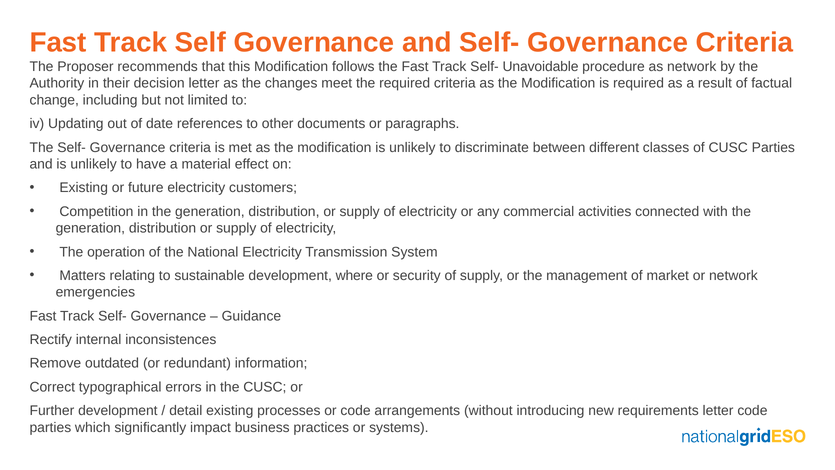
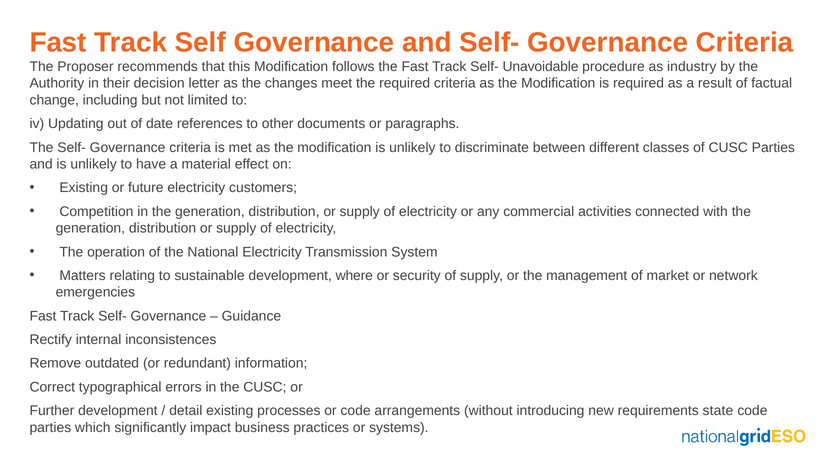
as network: network -> industry (692, 67)
requirements letter: letter -> state (718, 410)
